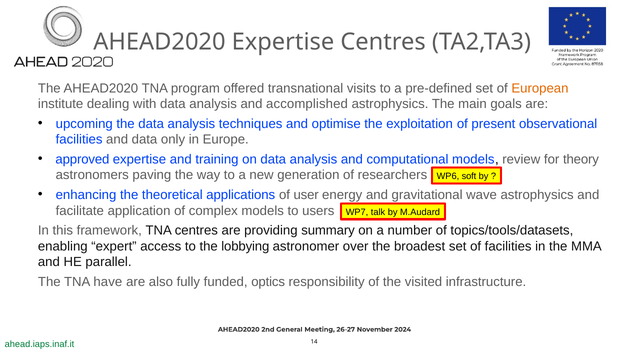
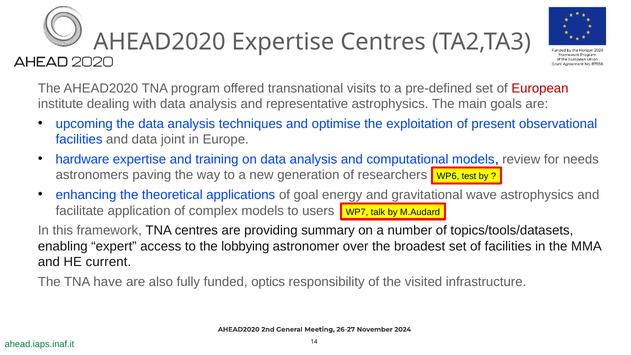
European colour: orange -> red (540, 88)
accomplished: accomplished -> representative (307, 104)
only: only -> joint (173, 140)
approved: approved -> hardware (82, 159)
theory: theory -> needs (581, 159)
soft: soft -> test (469, 176)
user: user -> goal (306, 195)
parallel: parallel -> current (108, 262)
